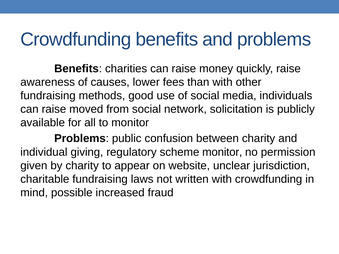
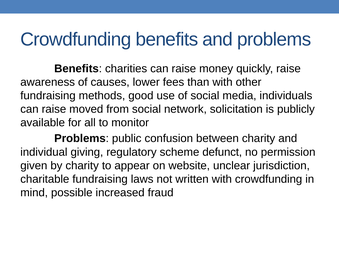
scheme monitor: monitor -> defunct (222, 152)
